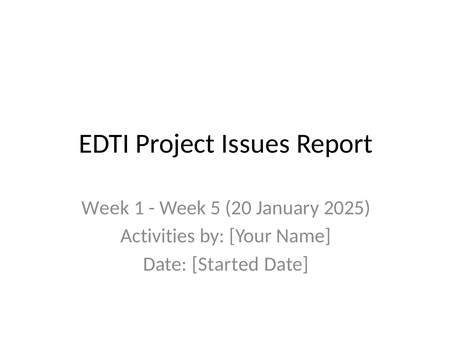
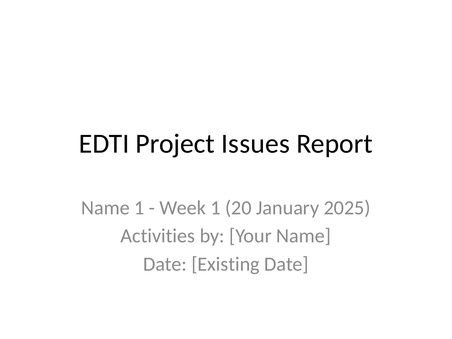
Week: Week -> Name (105, 208)
Week 5: 5 -> 1 (216, 208)
Started: Started -> Existing (226, 264)
